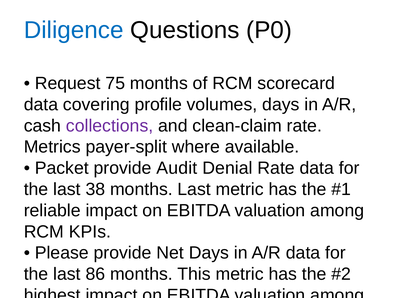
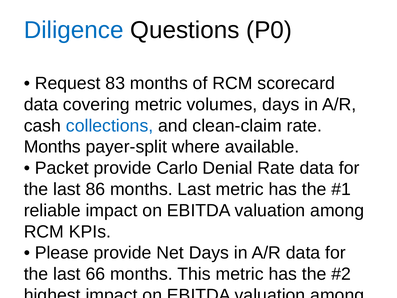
75: 75 -> 83 (115, 83)
covering profile: profile -> metric (158, 104)
collections colour: purple -> blue (110, 126)
Metrics: Metrics -> Months (52, 147)
Audit: Audit -> Carlo (177, 168)
38: 38 -> 86 (95, 189)
86: 86 -> 66 (95, 274)
